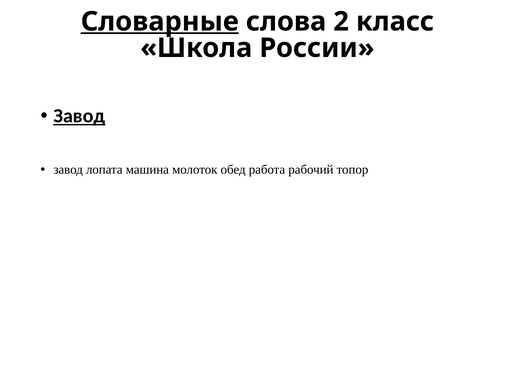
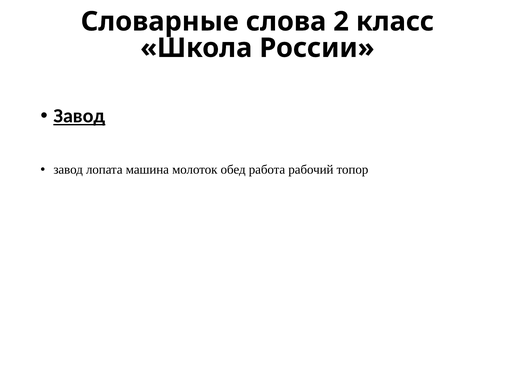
Словарные underline: present -> none (160, 22)
